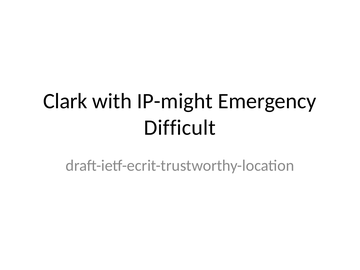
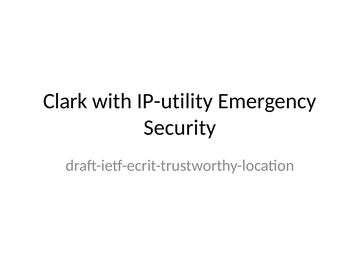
IP-might: IP-might -> IP-utility (175, 101)
Difficult: Difficult -> Security (180, 128)
